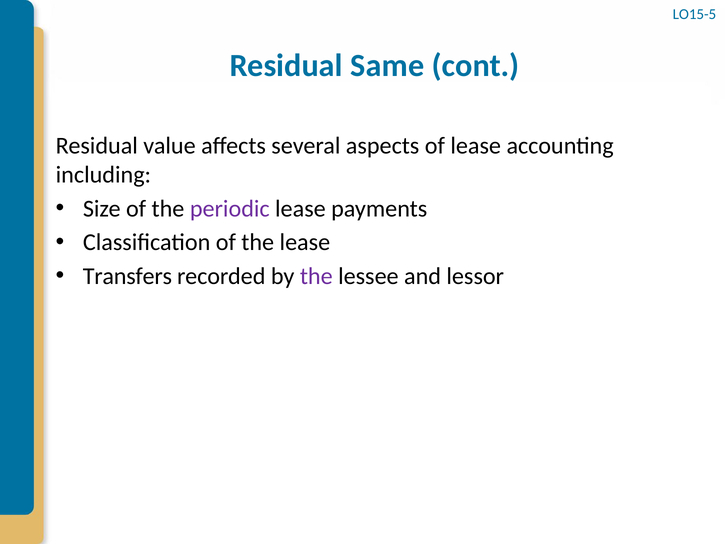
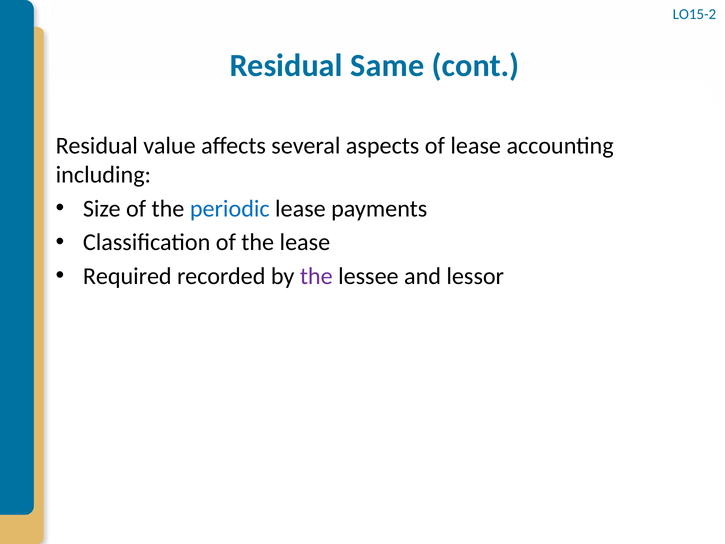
LO15-5: LO15-5 -> LO15-2 (694, 14)
periodic colour: purple -> blue (230, 209)
Transfers: Transfers -> Required (127, 276)
